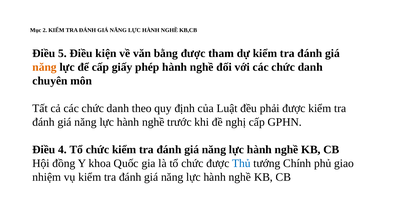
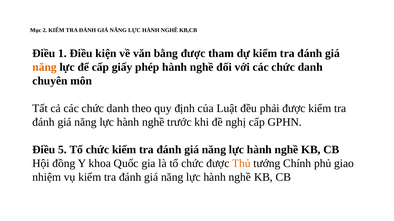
5: 5 -> 1 (63, 53)
4: 4 -> 5 (63, 150)
Thủ colour: blue -> orange (241, 164)
